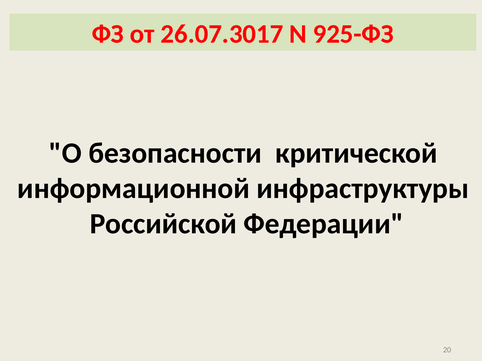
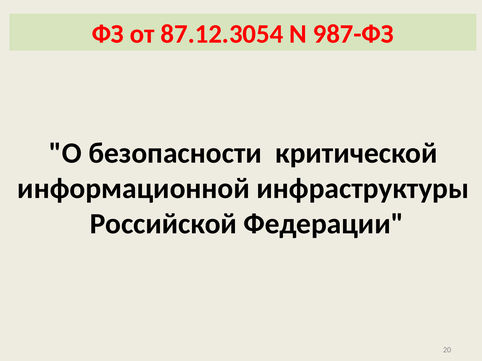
26.07.3017: 26.07.3017 -> 87.12.3054 (222, 34)
925-ФЗ: 925-ФЗ -> 987-ФЗ (353, 34)
